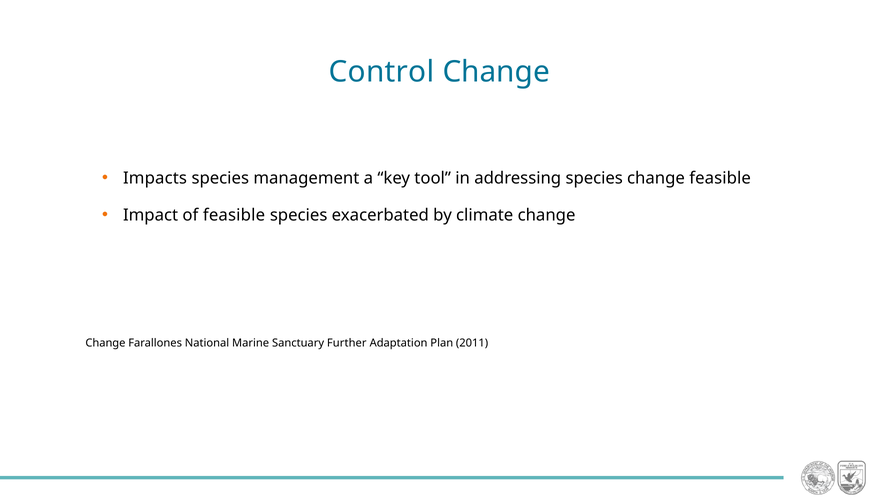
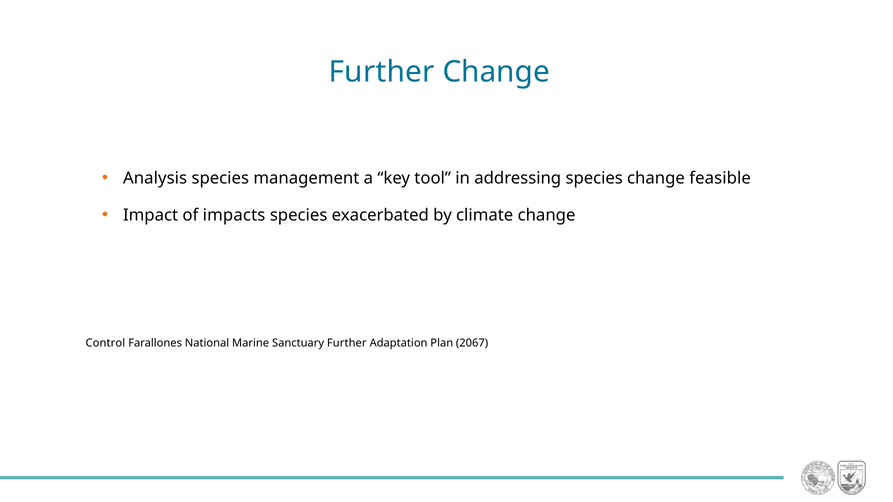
Control: Control -> Further (382, 72)
Impacts: Impacts -> Analysis (155, 178)
of feasible: feasible -> impacts (234, 215)
Change: Change -> Control (105, 344)
2011: 2011 -> 2067 (472, 344)
